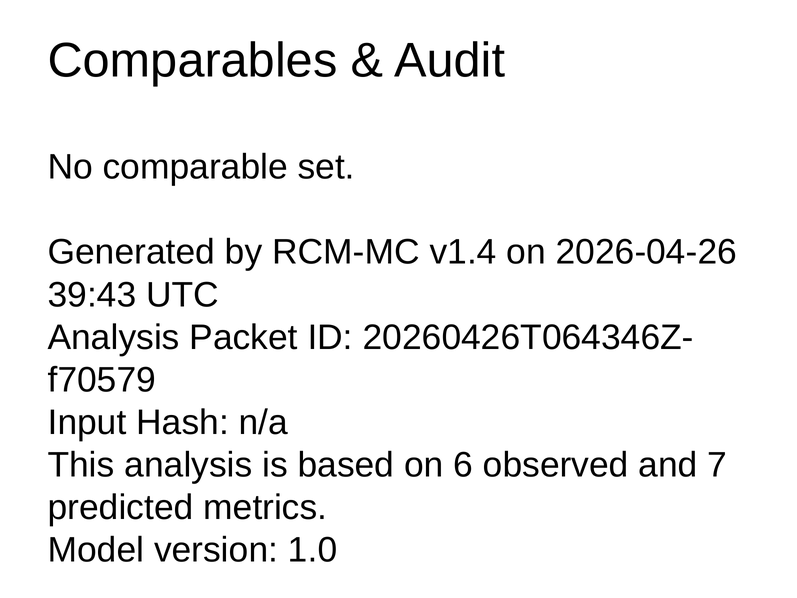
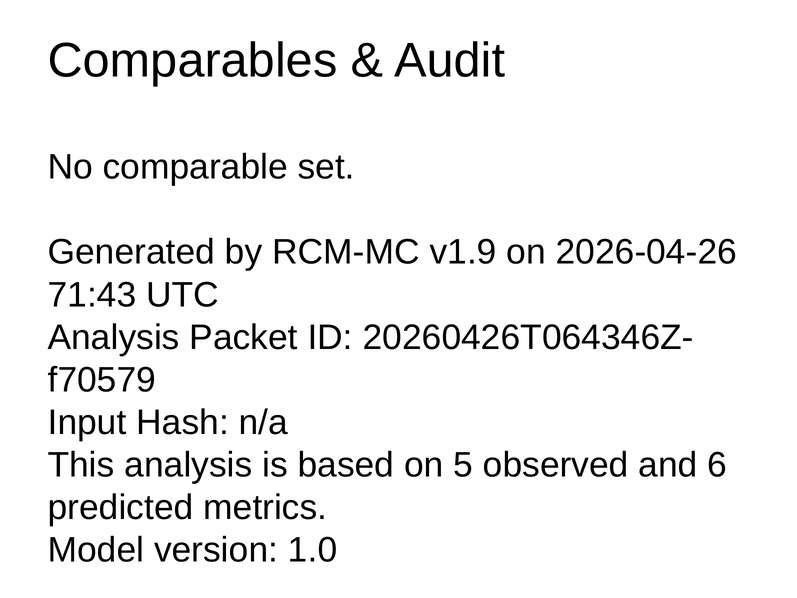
v1.4: v1.4 -> v1.9 (463, 252)
39:43: 39:43 -> 71:43 (92, 295)
6: 6 -> 5 (463, 465)
7: 7 -> 6 (717, 465)
